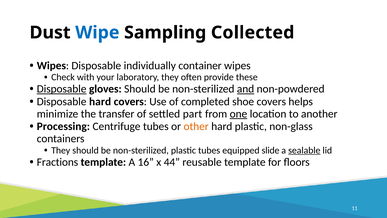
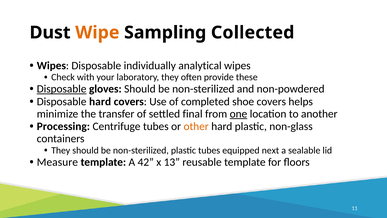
Wipe colour: blue -> orange (97, 33)
container: container -> analytical (200, 65)
and underline: present -> none (246, 89)
part: part -> final (193, 114)
slide: slide -> next (270, 150)
sealable underline: present -> none (304, 150)
Fractions: Fractions -> Measure (57, 162)
16: 16 -> 42 (146, 162)
44: 44 -> 13 (172, 162)
